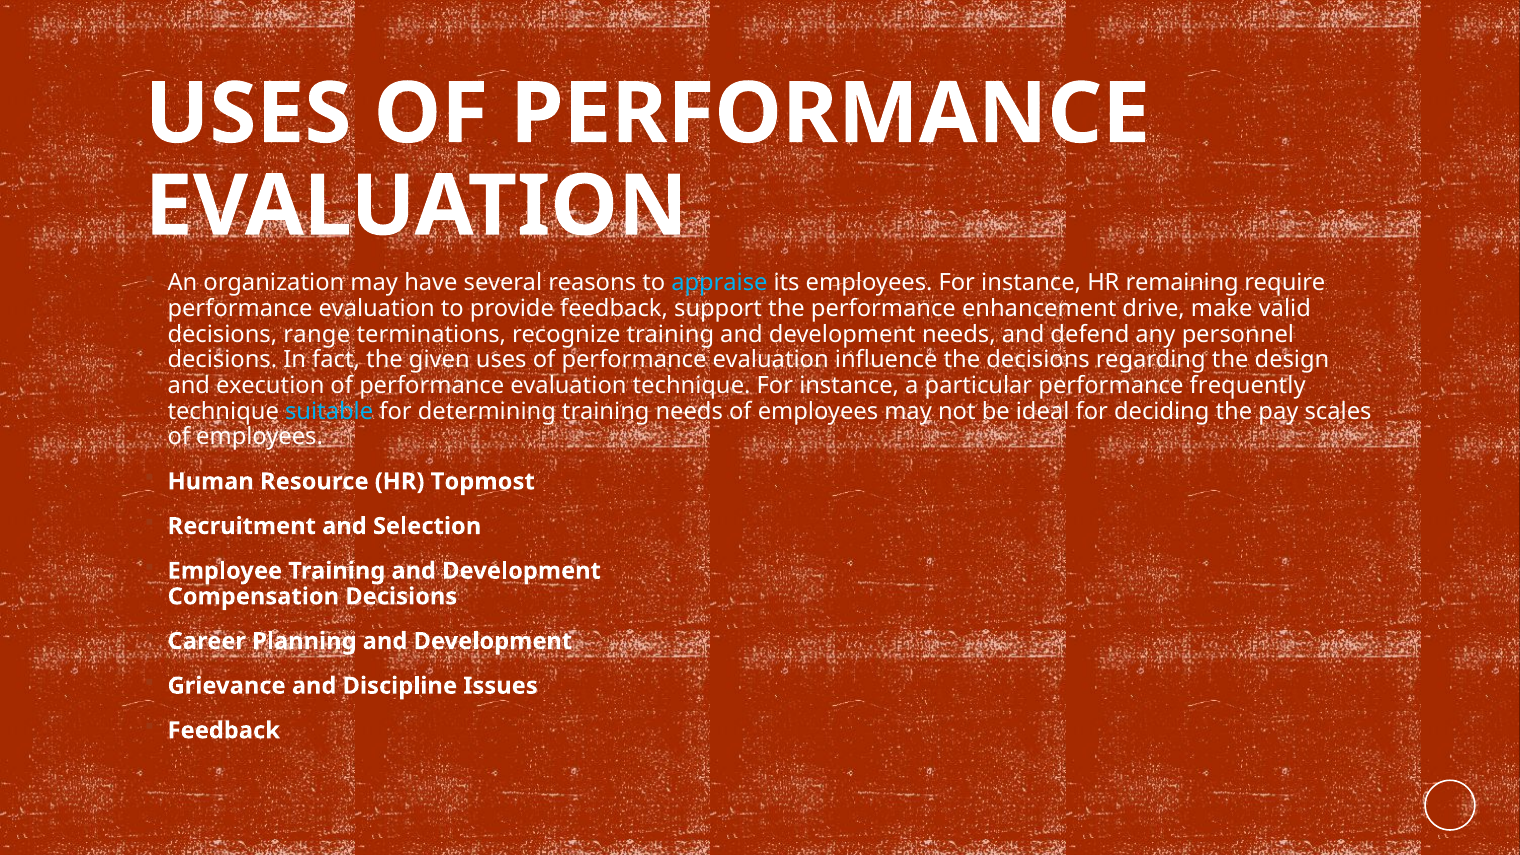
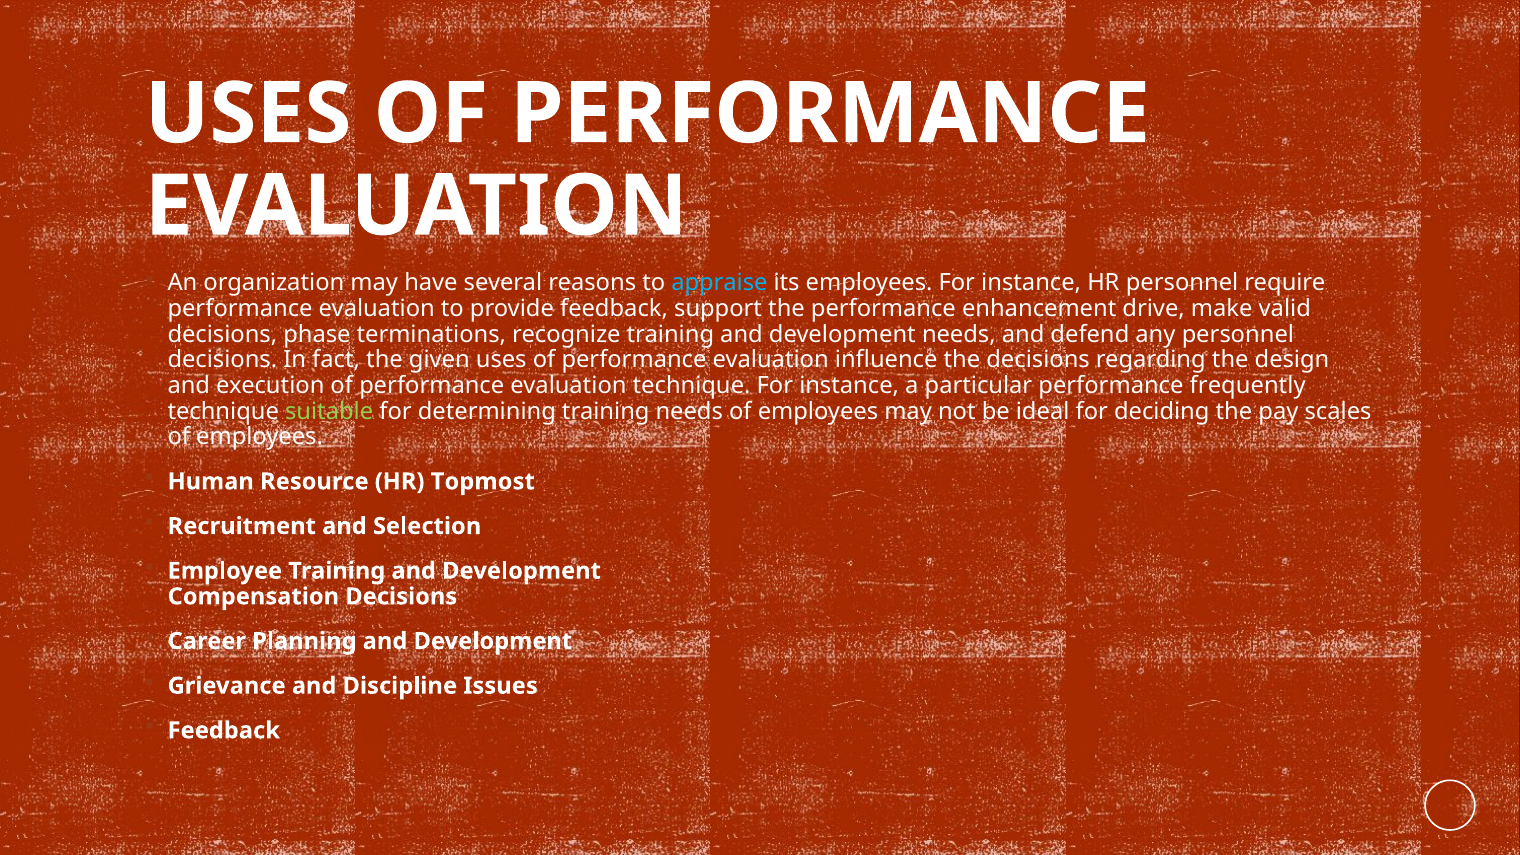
HR remaining: remaining -> personnel (1182, 283)
range: range -> phase (317, 334)
suitable colour: light blue -> light green (329, 411)
